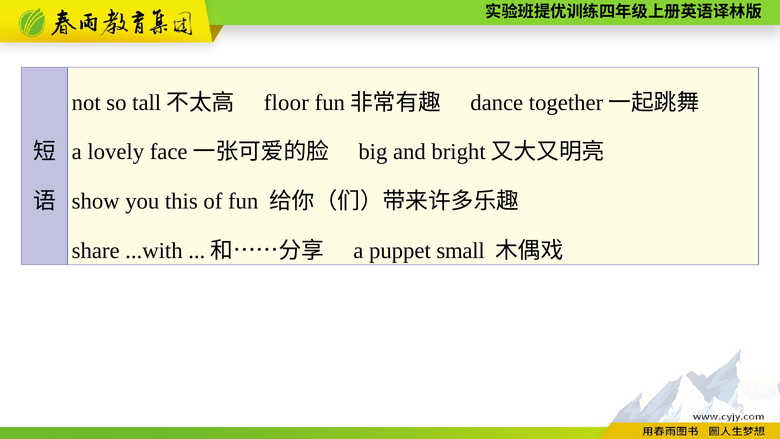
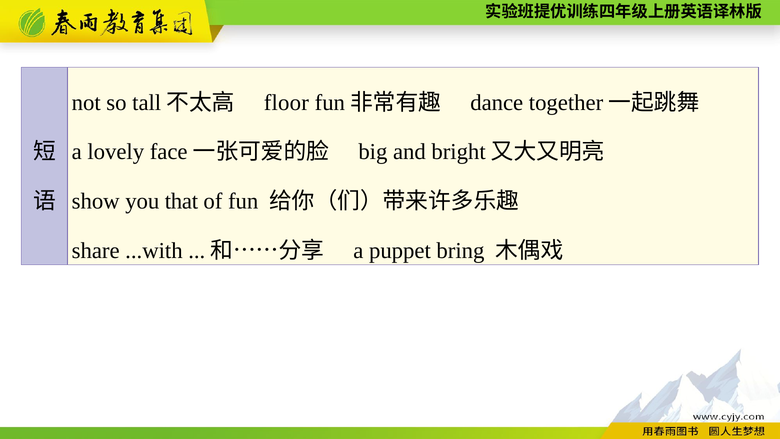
this: this -> that (181, 201)
small: small -> bring (460, 250)
